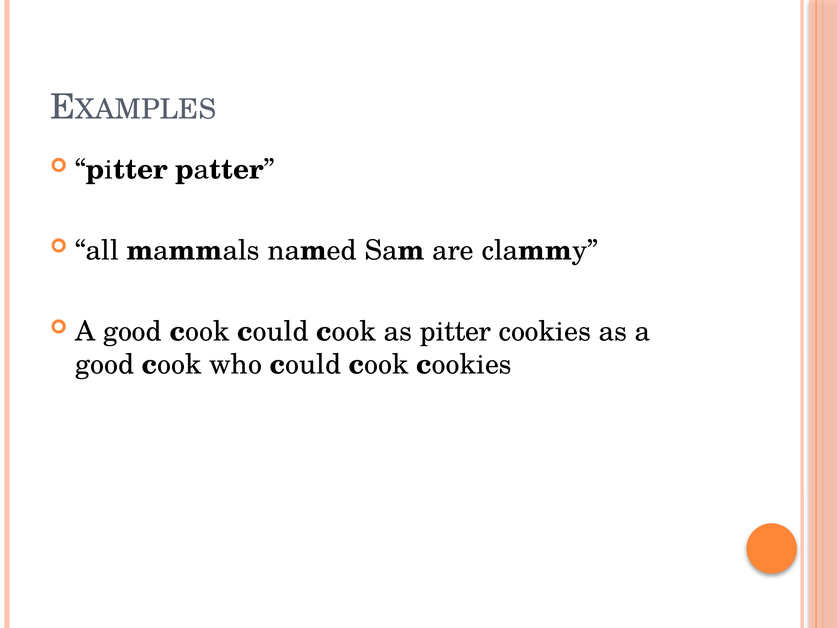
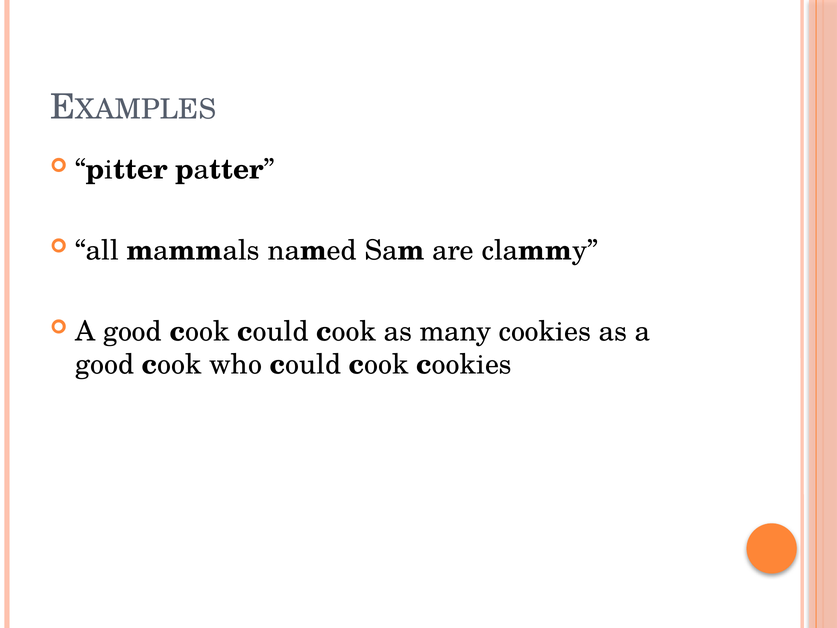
as pitter: pitter -> many (456, 331)
